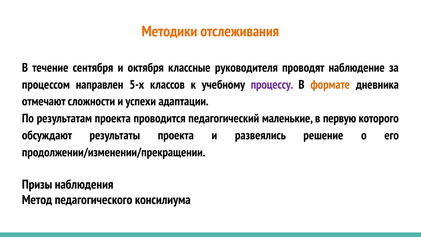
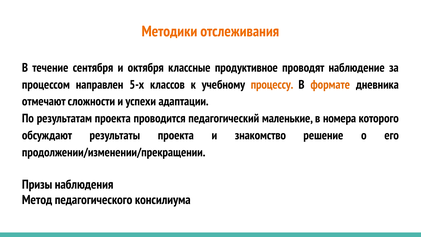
руководителя: руководителя -> продуктивное (246, 68)
процессу colour: purple -> orange (272, 85)
первую: первую -> номера (340, 118)
развеялись: развеялись -> знакомство (260, 135)
